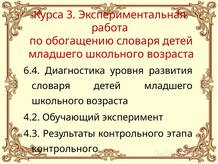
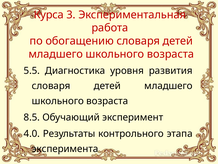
6.4: 6.4 -> 5.5 (32, 71)
4.2: 4.2 -> 8.5 (32, 117)
4.3: 4.3 -> 4.0 (32, 133)
контрольного: контрольного -> эксперимента (65, 148)
